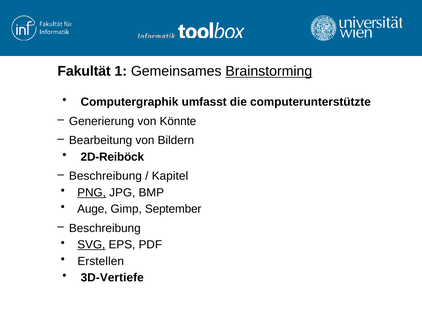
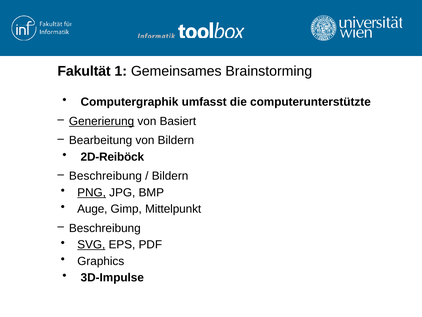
Brainstorming underline: present -> none (269, 71)
Generierung underline: none -> present (102, 121)
Könnte: Könnte -> Basiert (178, 121)
Kapitel: Kapitel -> Bildern (170, 176)
September: September -> Mittelpunkt (173, 209)
Erstellen: Erstellen -> Graphics (101, 261)
3D-Vertiefe: 3D-Vertiefe -> 3D-Impulse (112, 277)
